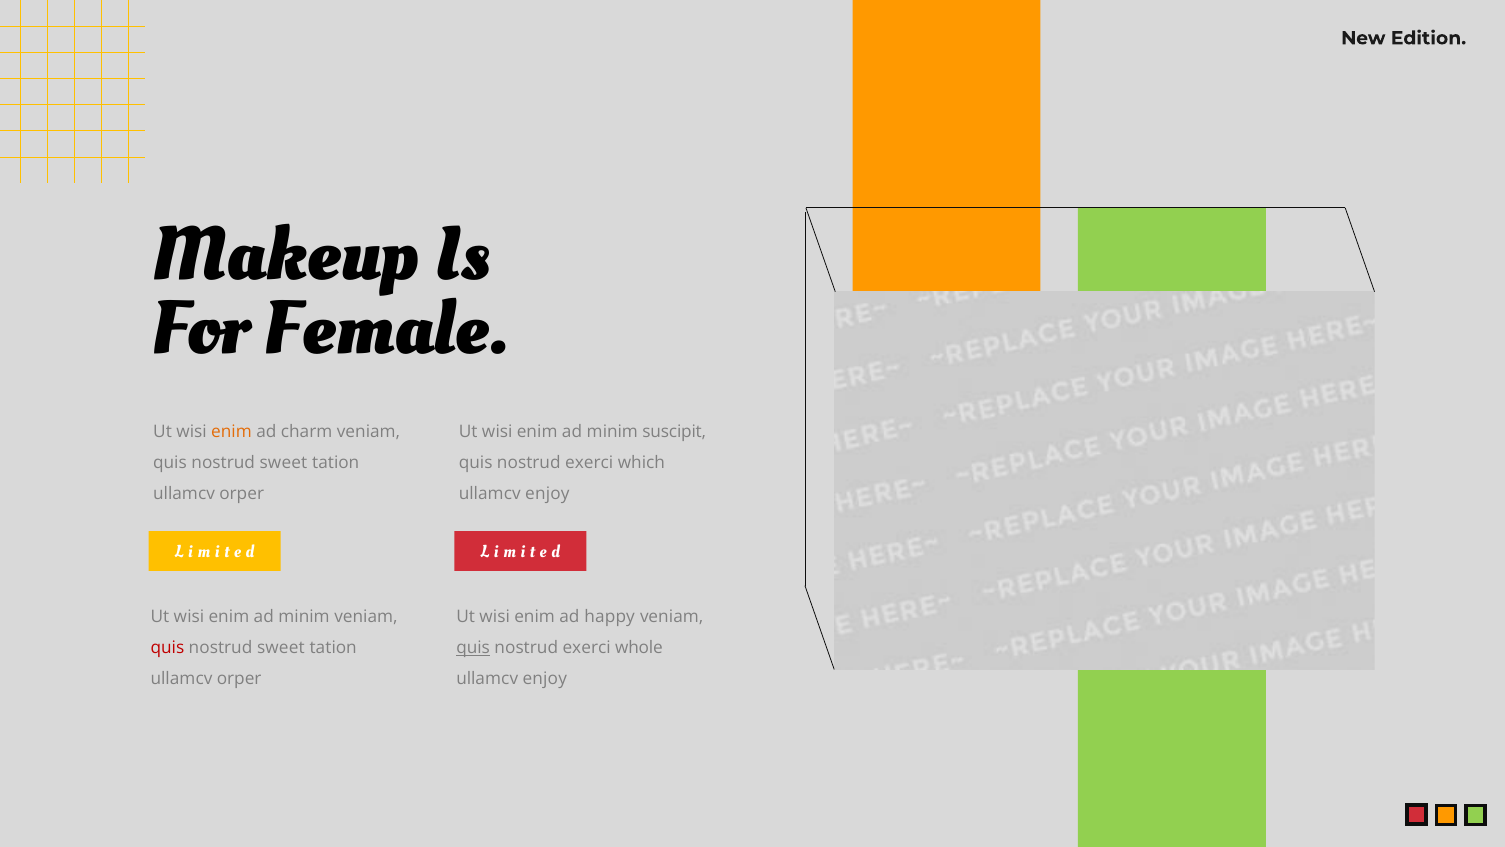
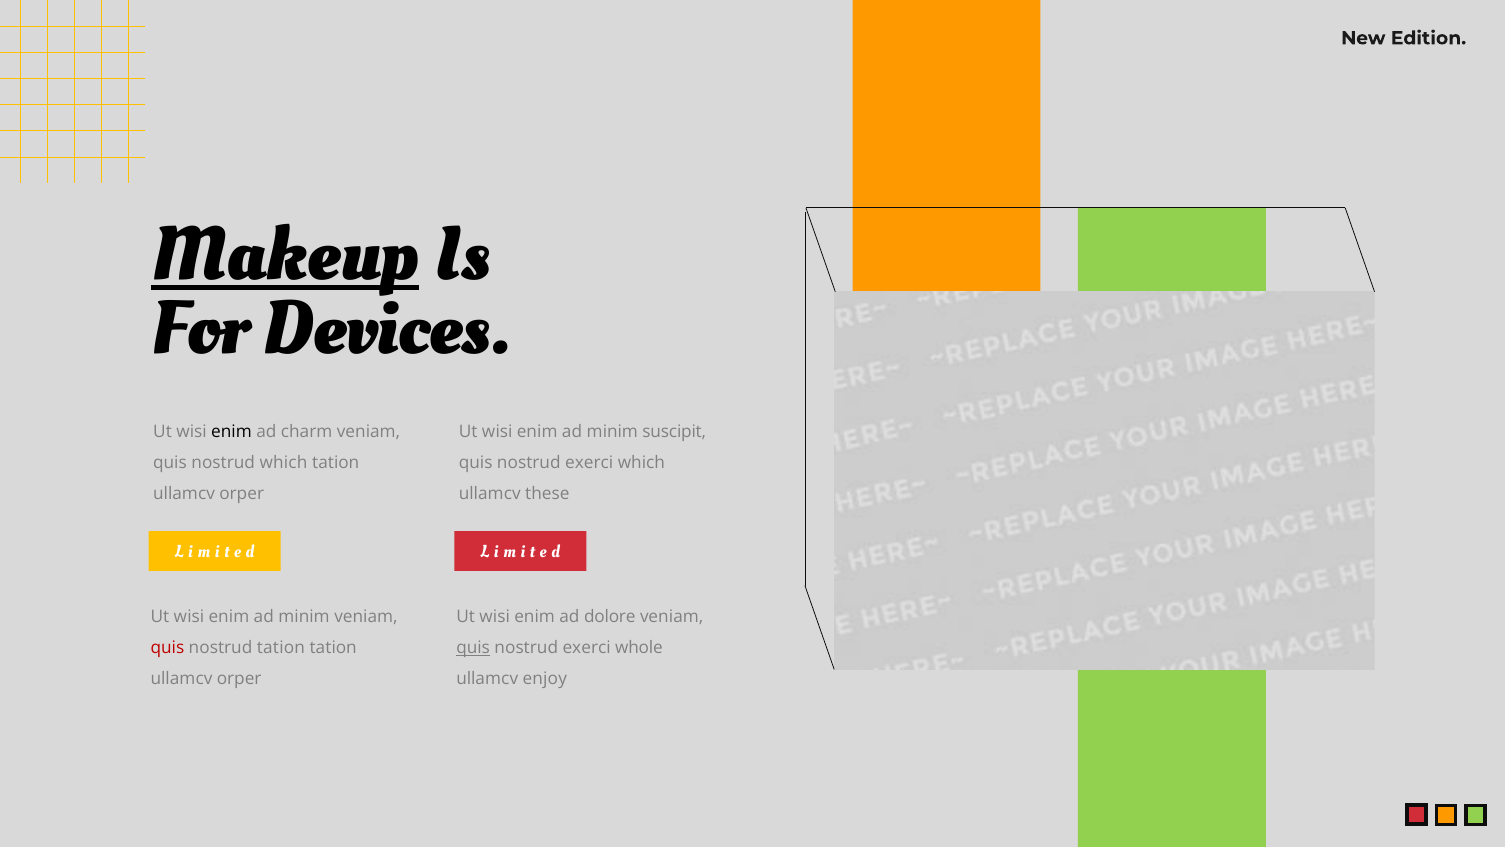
Makeup underline: none -> present (285, 255)
Female: Female -> Devices (387, 329)
enim colour: orange -> black (231, 431)
sweet: sweet -> which (283, 462)
enjoy: enjoy -> these (547, 493)
happy: happy -> dolore (610, 617)
sweet: sweet -> tation (281, 648)
